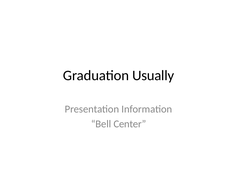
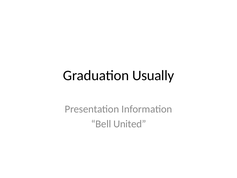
Center: Center -> United (130, 124)
